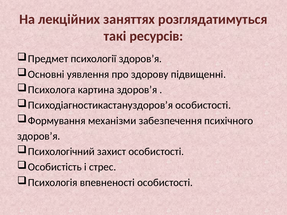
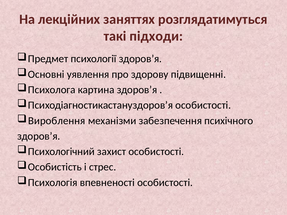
ресурсів: ресурсів -> підходи (156, 36)
Формування: Формування -> Вироблення (57, 121)
